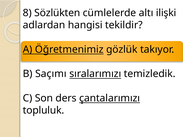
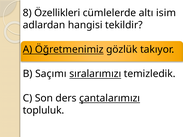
Sözlükten: Sözlükten -> Özellikleri (57, 13)
ilişki: ilişki -> isim (166, 13)
